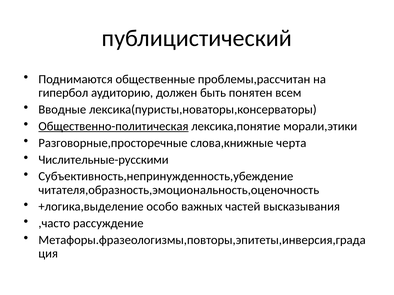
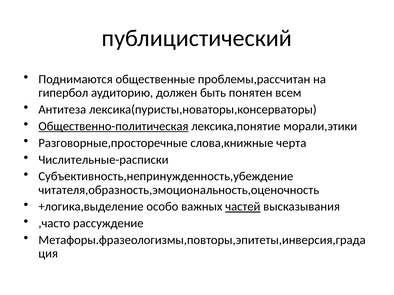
Вводные: Вводные -> Антитеза (62, 110)
Числительные-русскими: Числительные-русскими -> Числительные-расписки (103, 160)
частей underline: none -> present (243, 207)
